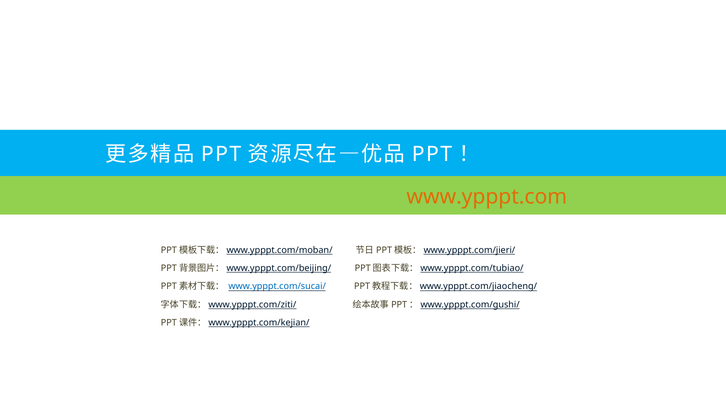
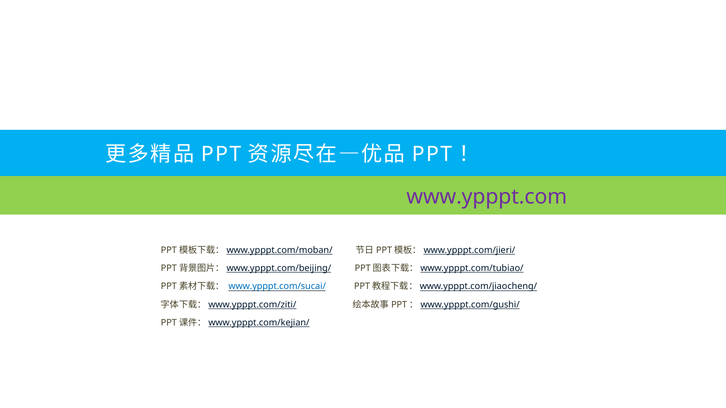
www.ypppt.com colour: orange -> purple (487, 197)
